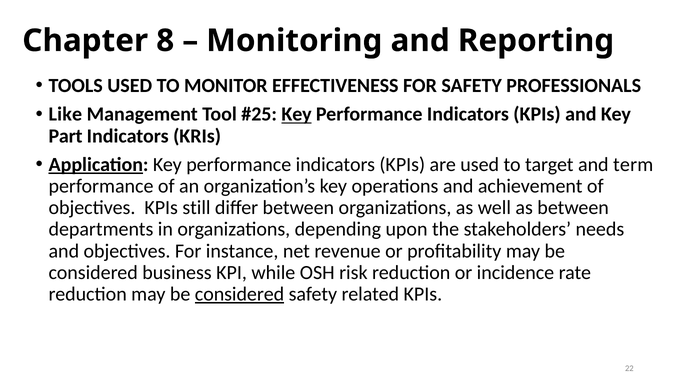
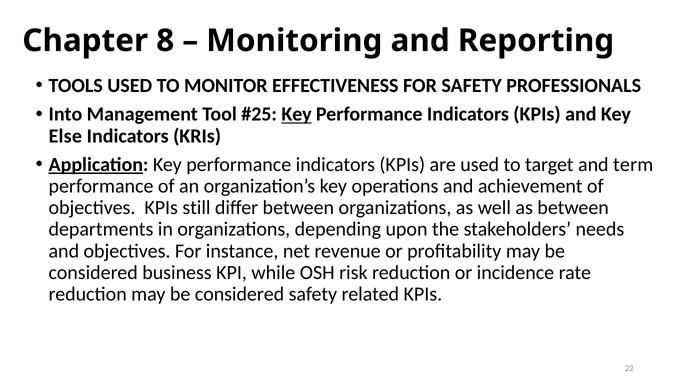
Like: Like -> Into (65, 114)
Part: Part -> Else (65, 136)
considered underline: present -> none (240, 294)
